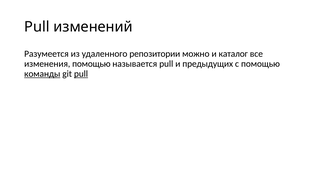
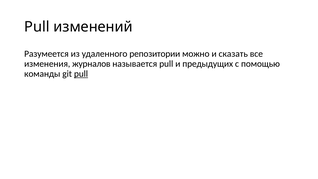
каталог: каталог -> сказать (233, 54)
изменения помощью: помощью -> журналов (91, 64)
команды underline: present -> none (42, 74)
